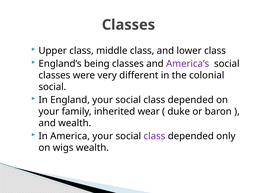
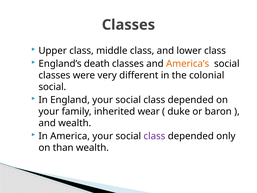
being: being -> death (97, 64)
America’s colour: purple -> orange (188, 64)
wigs: wigs -> than (63, 147)
